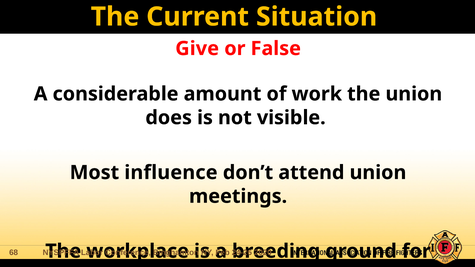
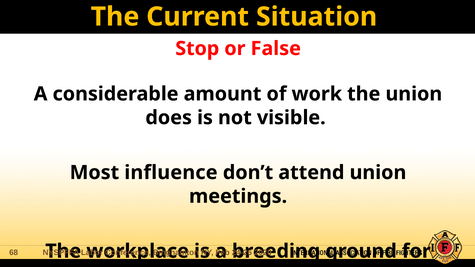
Give: Give -> Stop (197, 49)
